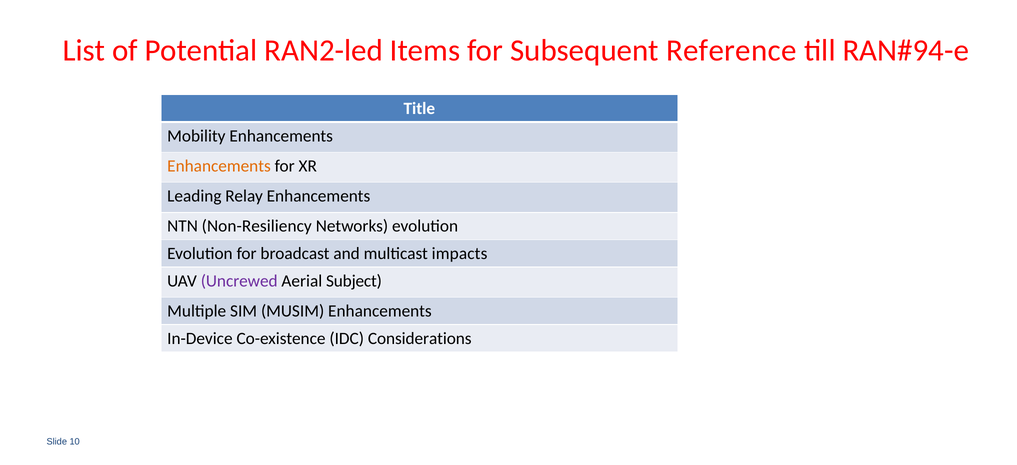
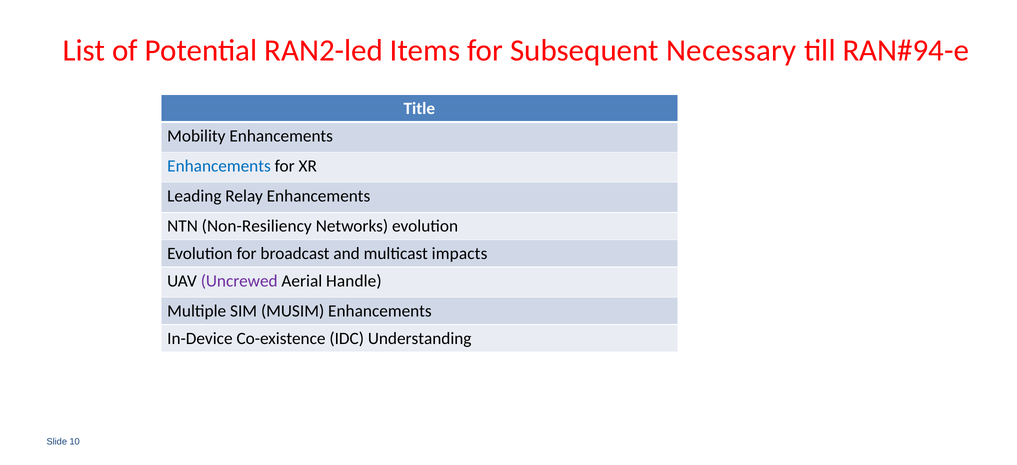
Reference: Reference -> Necessary (731, 50)
Enhancements colour: orange -> blue (219, 166)
Subject: Subject -> Handle (354, 281)
Considerations: Considerations -> Understanding (420, 338)
